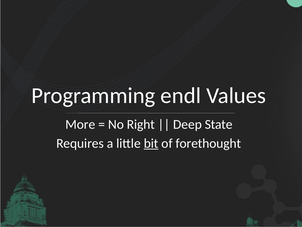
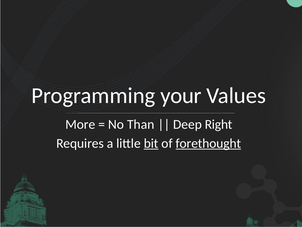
endl: endl -> your (181, 95)
Right: Right -> Than (141, 124)
State: State -> Right (219, 124)
forethought underline: none -> present (208, 143)
